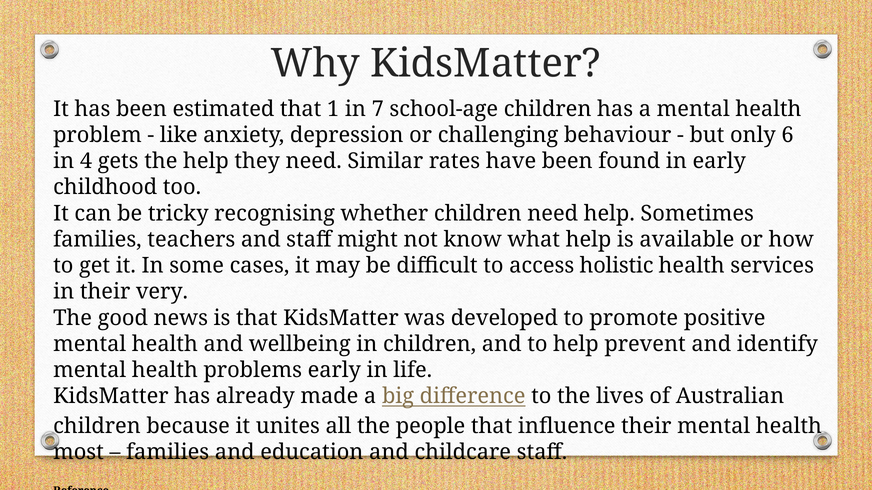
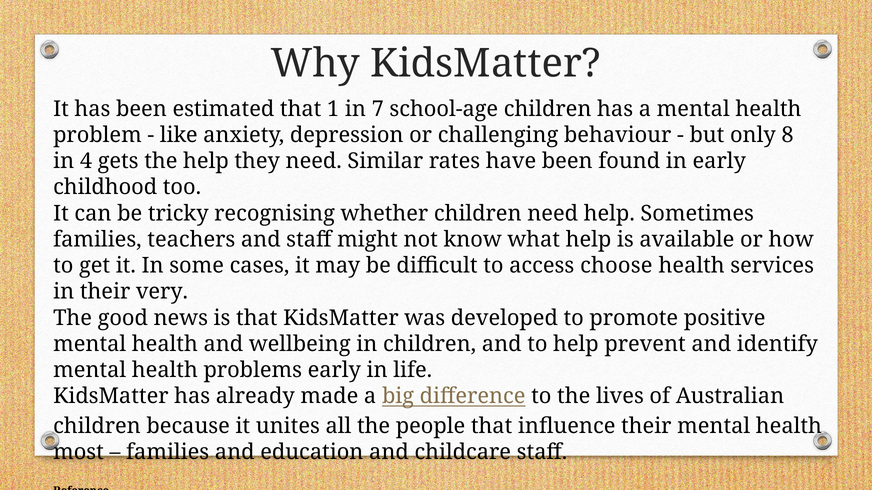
6: 6 -> 8 (787, 135)
holistic: holistic -> choose (616, 266)
